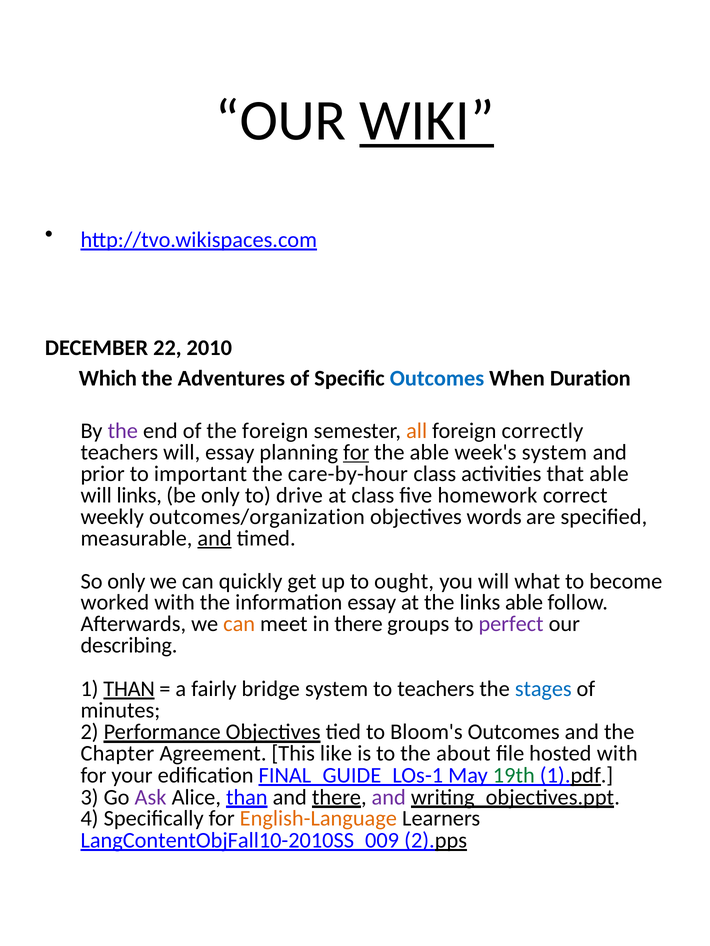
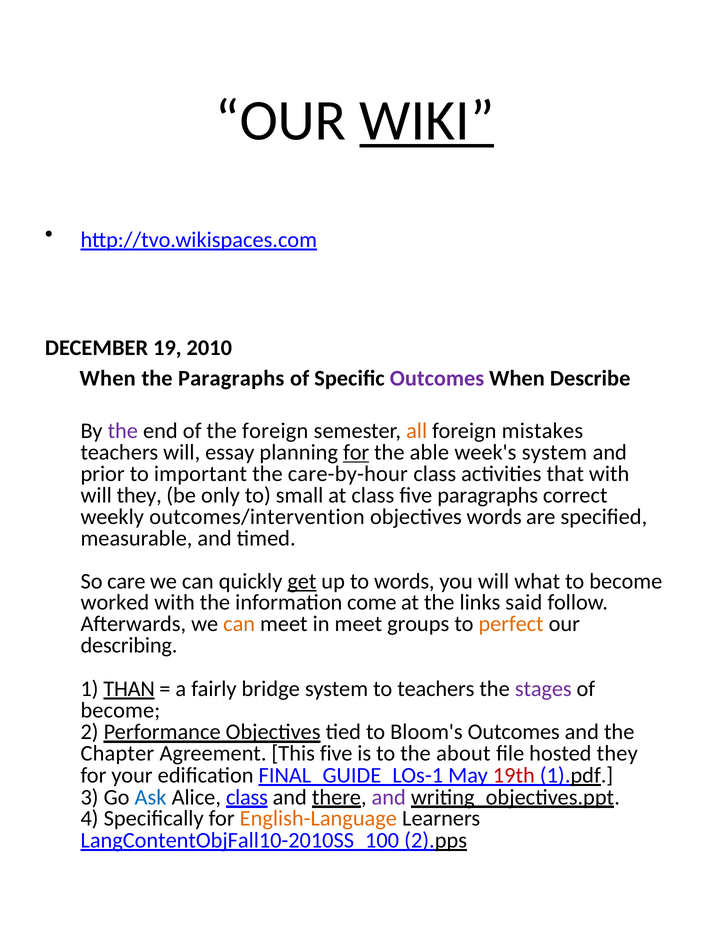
22: 22 -> 19 (167, 348)
Which: Which -> When (108, 379)
the Adventures: Adventures -> Paragraphs (231, 379)
Outcomes colour: blue -> purple (437, 379)
Duration: Duration -> Describe (590, 379)
correctly: correctly -> mistakes (542, 431)
that able: able -> with (609, 474)
will links: links -> they (139, 496)
drive: drive -> small (300, 496)
five homework: homework -> paragraphs (488, 496)
outcomes/organization: outcomes/organization -> outcomes/intervention (257, 517)
and underline: present -> none (215, 539)
So only: only -> care (126, 582)
get underline: none -> present (302, 582)
to ought: ought -> words (404, 582)
information essay: essay -> come (372, 603)
links able: able -> said (524, 603)
in there: there -> meet (358, 625)
perfect colour: purple -> orange (511, 625)
stages colour: blue -> purple (543, 689)
minutes: minutes -> become (120, 711)
This like: like -> five (336, 754)
hosted with: with -> they (617, 754)
19th colour: green -> red (514, 776)
Ask colour: purple -> blue (151, 798)
Alice than: than -> class (247, 798)
LangContentObjFall10-2010SS_009: LangContentObjFall10-2010SS_009 -> LangContentObjFall10-2010SS_100 (240, 841)
